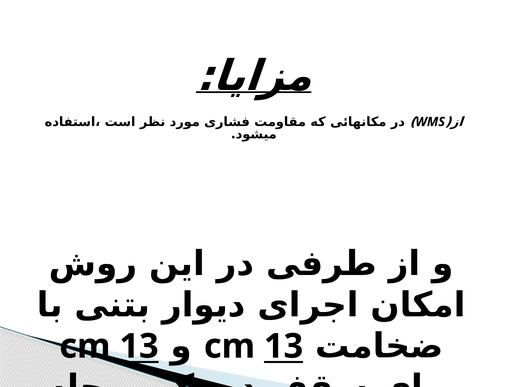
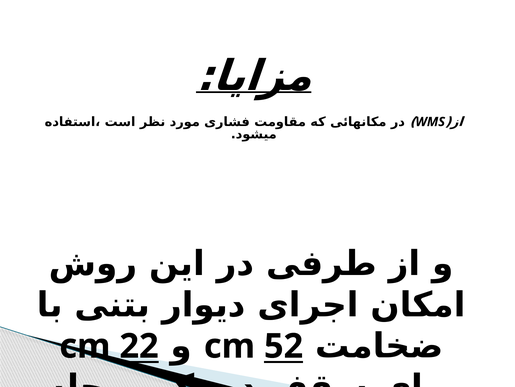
13: 13 -> 22 (139, 346)
13: 13 -> 52 (284, 346)
